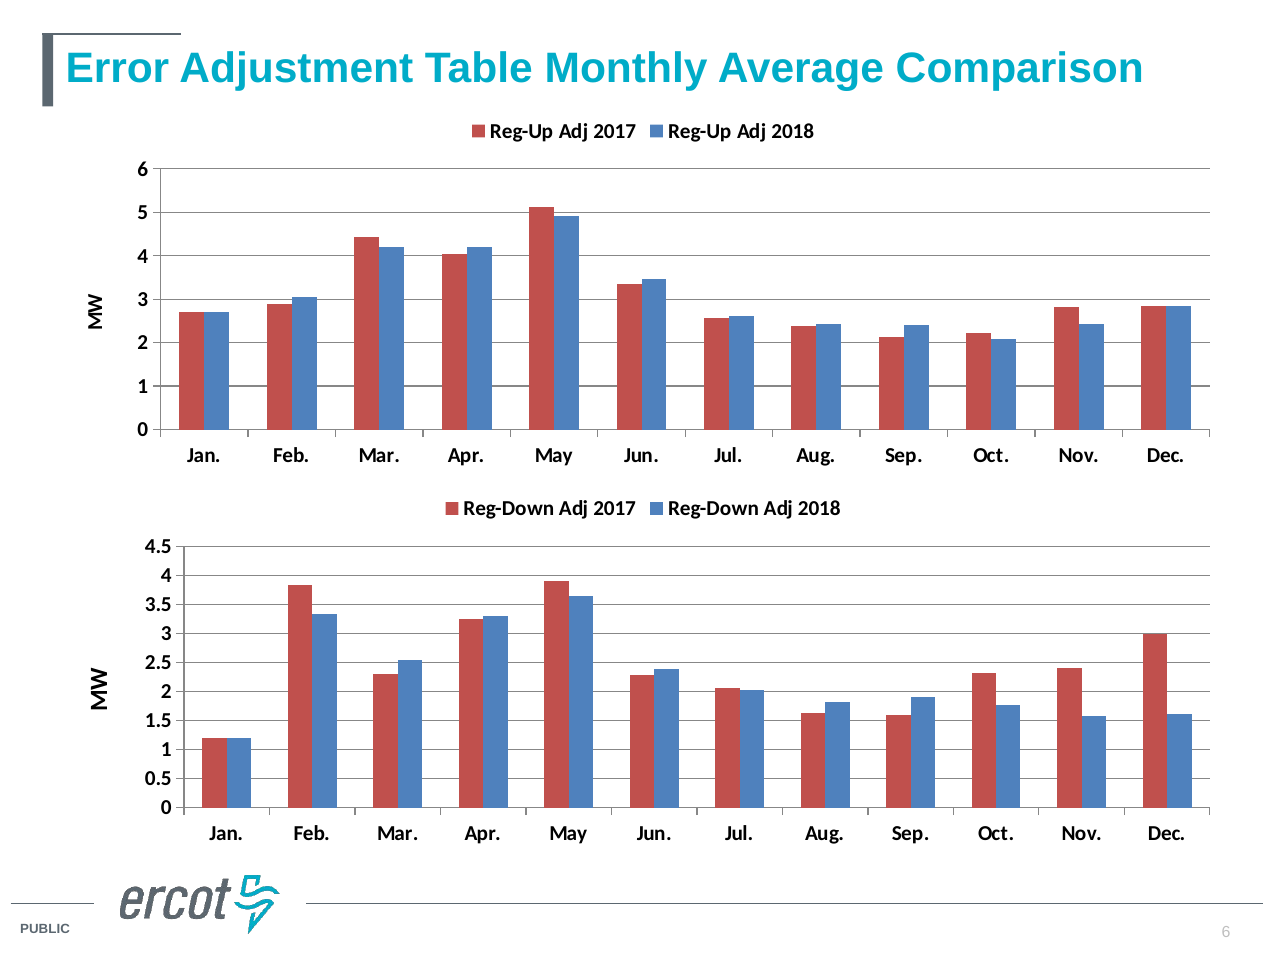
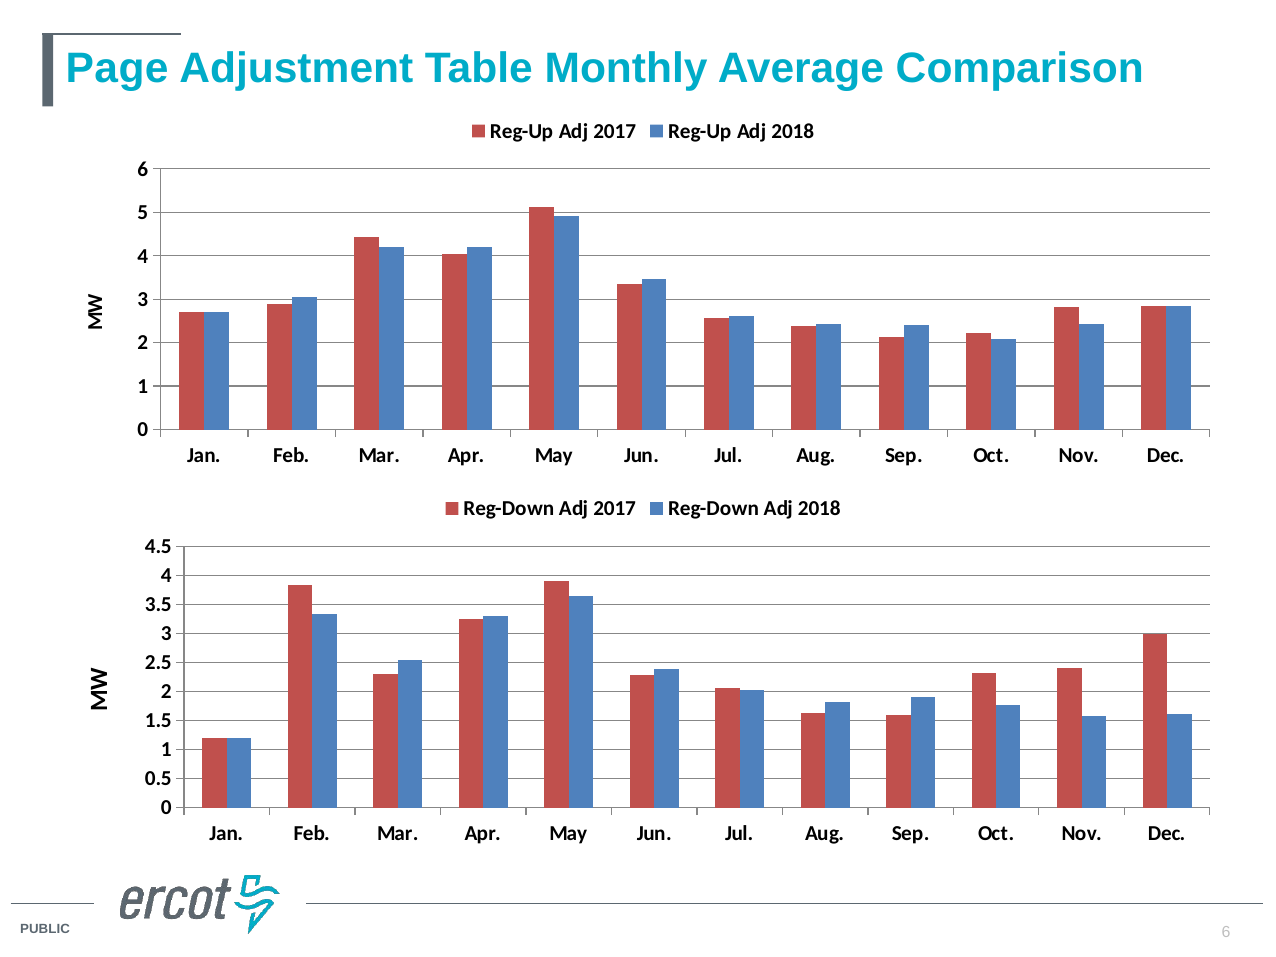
Error: Error -> Page (117, 69)
